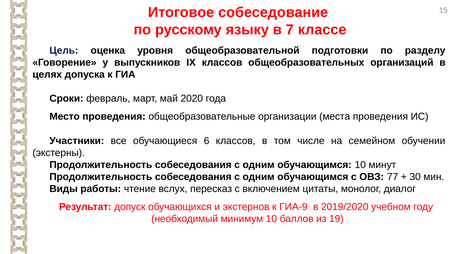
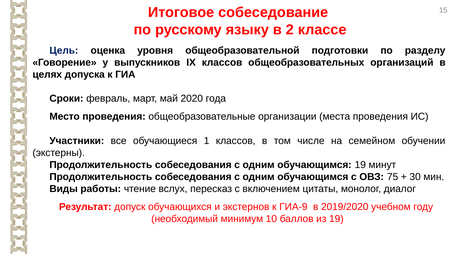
7: 7 -> 2 (290, 30)
6: 6 -> 1 (207, 141)
обучающимся 10: 10 -> 19 (360, 165)
77: 77 -> 75 (393, 177)
